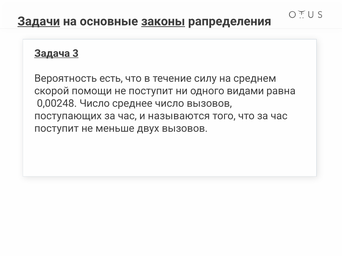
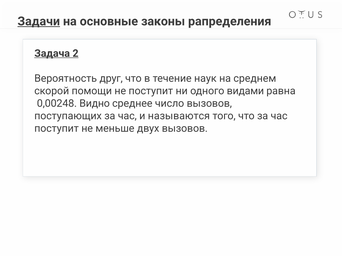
законы underline: present -> none (163, 21)
3: 3 -> 2 (75, 53)
есть: есть -> друг (111, 79)
силу: силу -> наук (205, 79)
0,00248 Число: Число -> Видно (95, 104)
